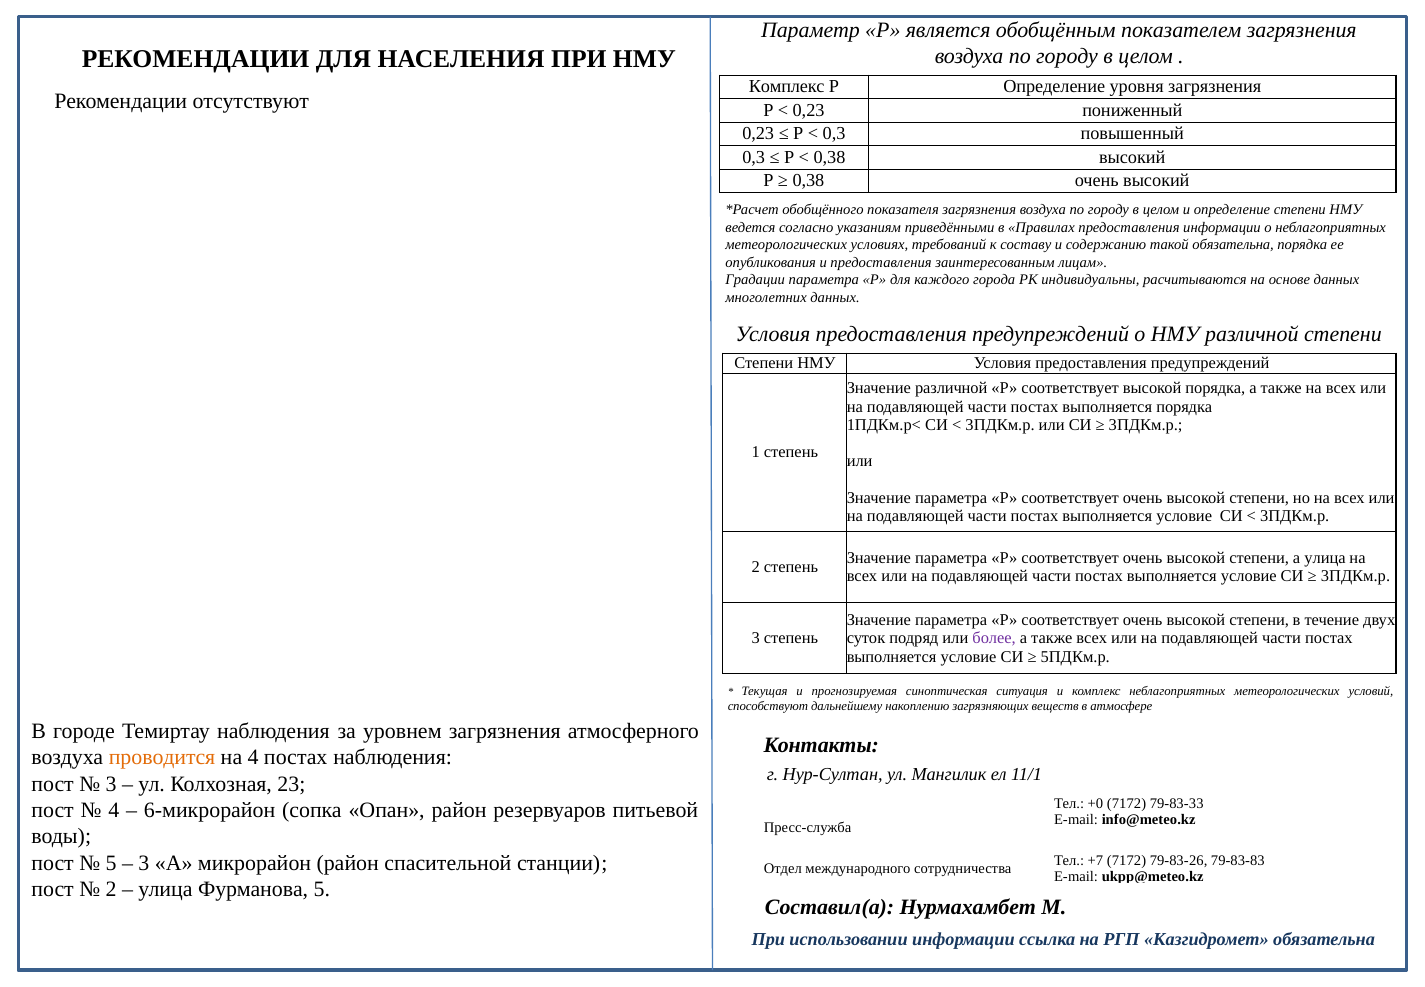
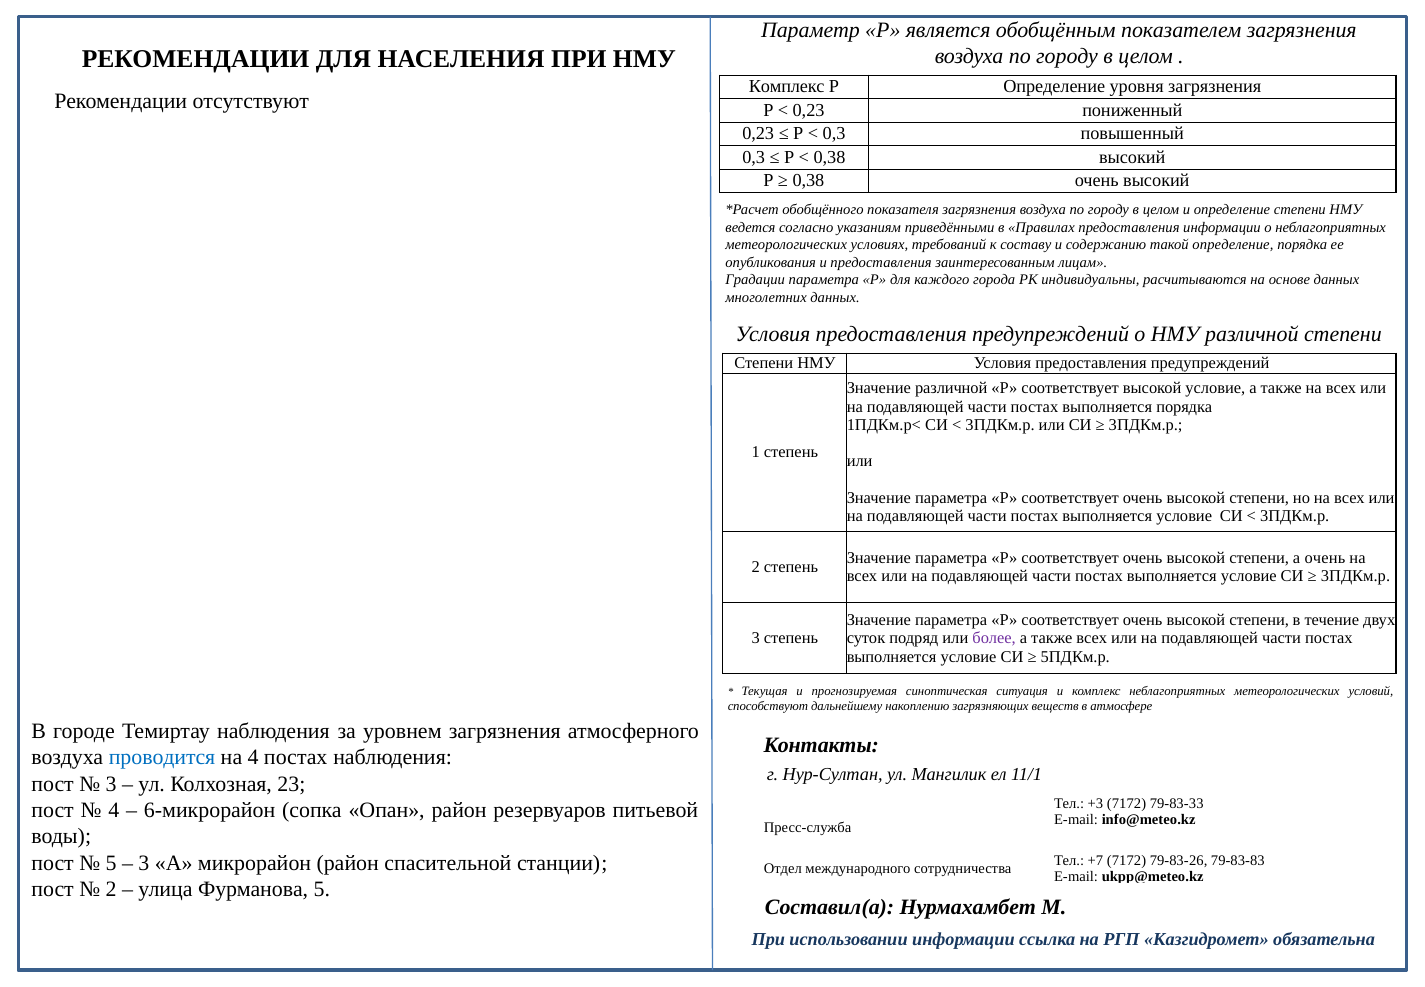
такой обязательна: обязательна -> определение (1233, 245)
высокой порядка: порядка -> условие (1215, 388)
а улица: улица -> очень (1325, 558)
проводится colour: orange -> blue (162, 757)
+0: +0 -> +3 (1095, 803)
